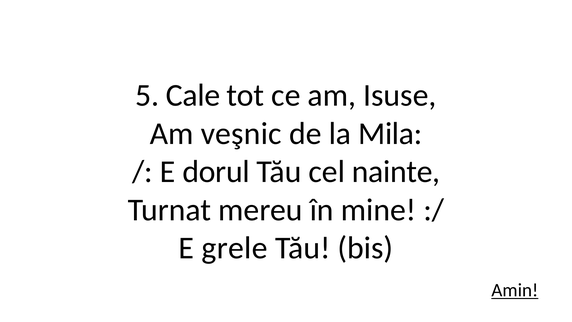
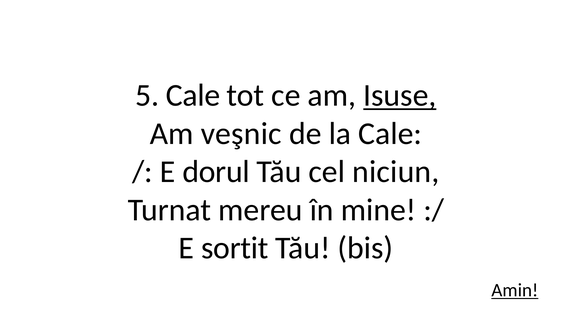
Isuse underline: none -> present (400, 95)
la Mila: Mila -> Cale (390, 134)
nainte: nainte -> niciun (396, 172)
grele: grele -> sortit (235, 248)
